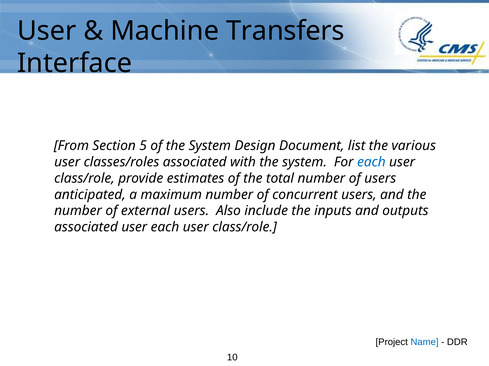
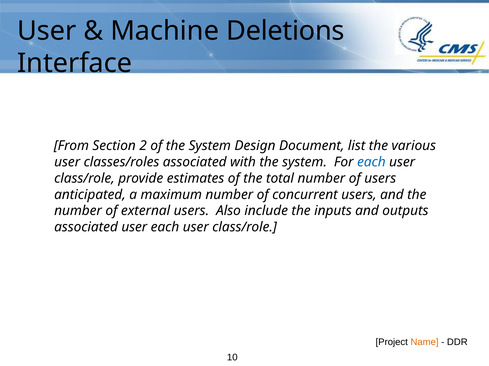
Transfers: Transfers -> Deletions (285, 31)
5: 5 -> 2 (143, 146)
Name colour: blue -> orange (425, 343)
